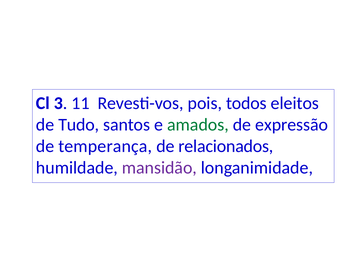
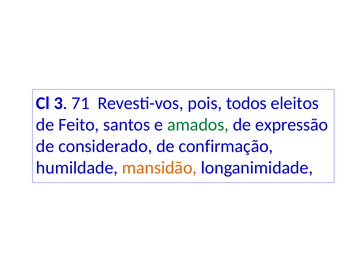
11: 11 -> 71 (81, 103)
Tudo: Tudo -> Feito (79, 124)
temperança: temperança -> considerado (105, 146)
relacionados: relacionados -> confirmação (226, 146)
mansidão colour: purple -> orange (159, 167)
